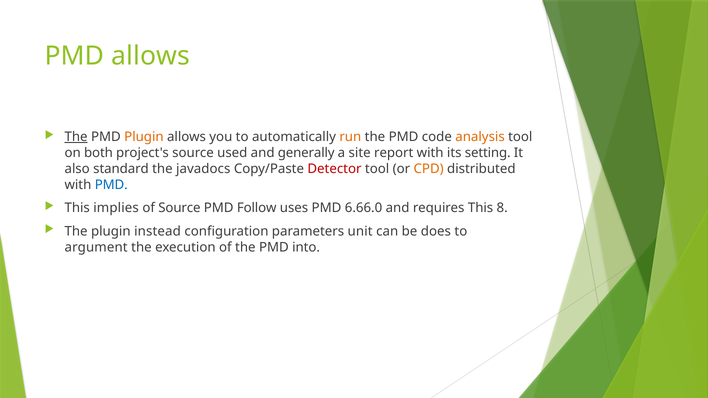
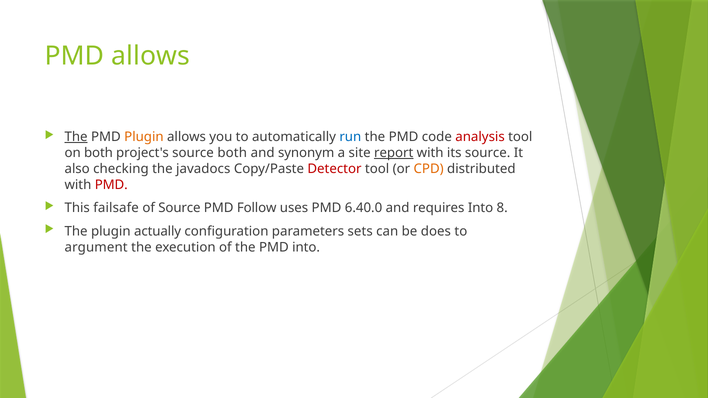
run colour: orange -> blue (350, 137)
analysis colour: orange -> red (480, 137)
source used: used -> both (232, 153)
generally: generally -> synonym (306, 153)
report underline: none -> present (394, 153)
its setting: setting -> source (488, 153)
standard: standard -> checking (121, 169)
PMD colour: blue -> red (111, 185)
implies: implies -> failsafe (116, 208)
6.66.0: 6.66.0 -> 6.40.0 (364, 208)
requires This: This -> Into (481, 208)
instead: instead -> actually (158, 231)
unit: unit -> sets (360, 231)
